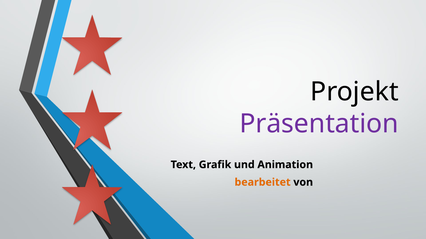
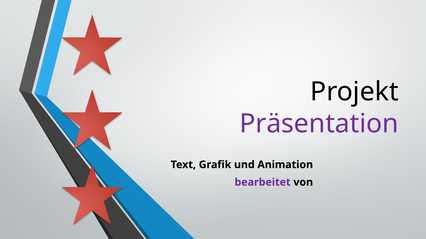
bearbeitet colour: orange -> purple (263, 183)
